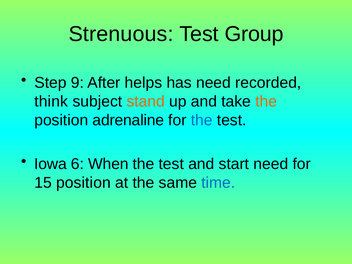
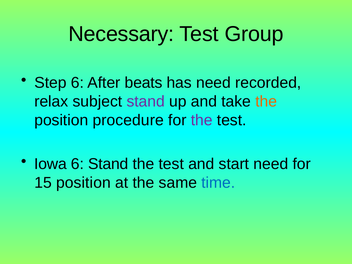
Strenuous: Strenuous -> Necessary (121, 34)
Step 9: 9 -> 6 (77, 83)
helps: helps -> beats (144, 83)
think: think -> relax (51, 101)
stand colour: orange -> purple (146, 101)
adrenaline: adrenaline -> procedure (128, 120)
the colour: blue -> purple (202, 120)
6 When: When -> Stand (108, 164)
